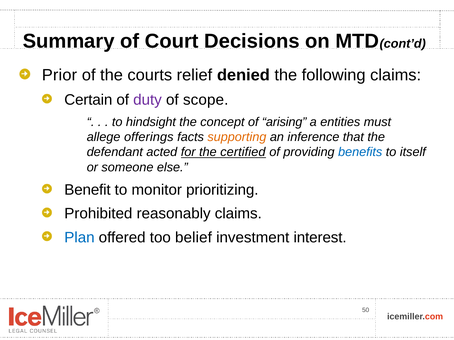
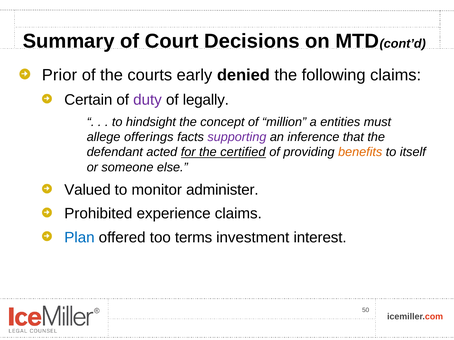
relief: relief -> early (194, 75)
scope: scope -> legally (206, 100)
arising: arising -> million (284, 122)
supporting colour: orange -> purple (237, 137)
benefits colour: blue -> orange (360, 152)
Benefit: Benefit -> Valued (87, 190)
prioritizing: prioritizing -> administer (222, 190)
reasonably: reasonably -> experience (174, 214)
belief: belief -> terms (194, 238)
